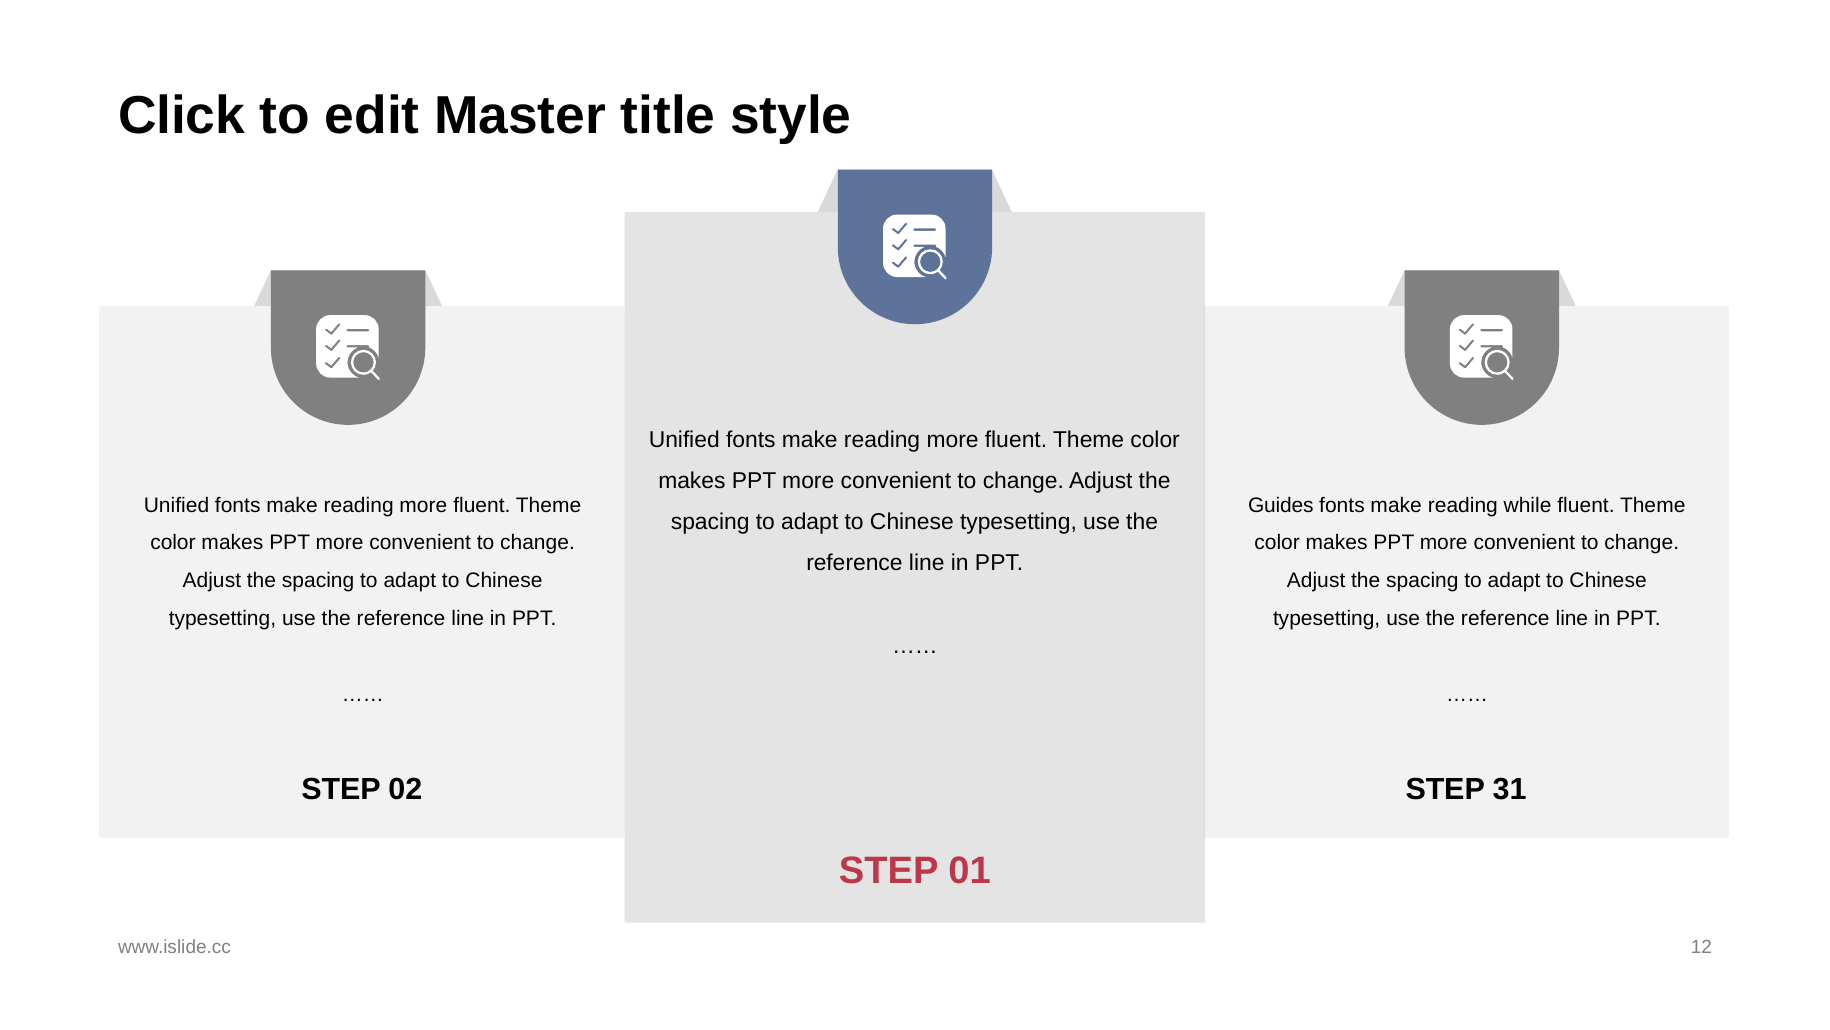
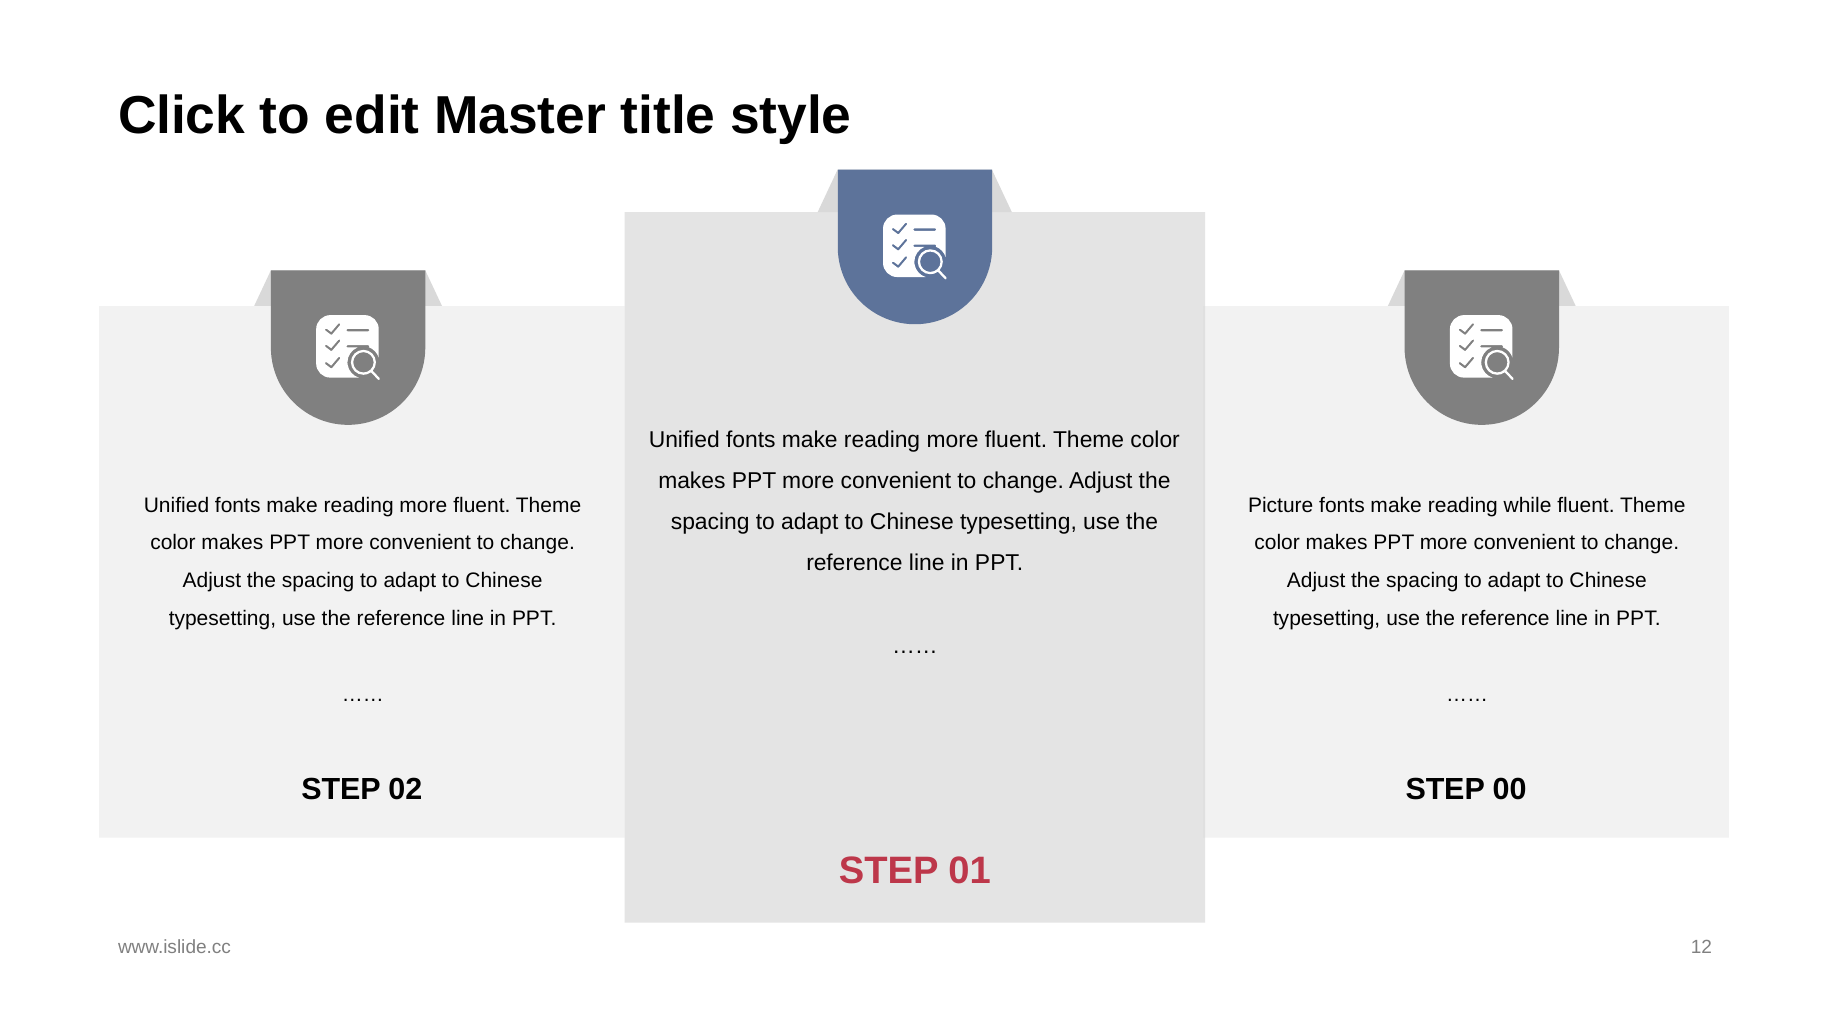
Guides: Guides -> Picture (1281, 505)
31: 31 -> 00 (1510, 789)
